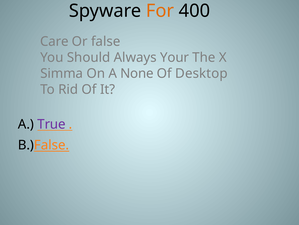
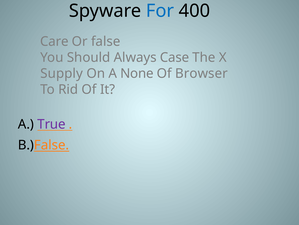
For colour: orange -> blue (160, 11)
Your: Your -> Case (175, 57)
Simma: Simma -> Supply (62, 73)
Desktop: Desktop -> Browser (201, 73)
